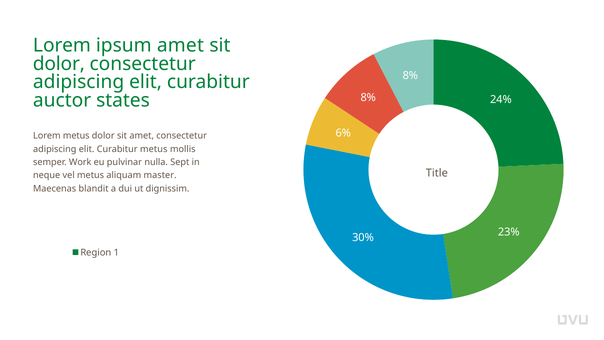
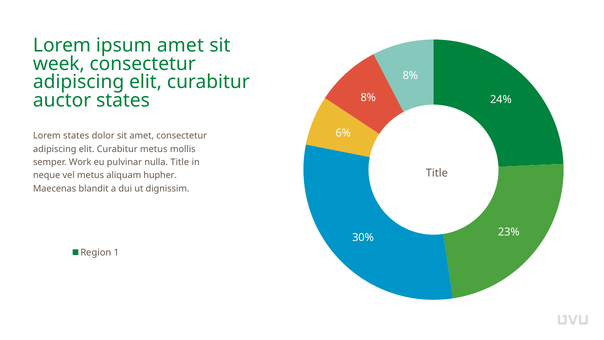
dolor: dolor -> week (59, 64)
Lorem metus: metus -> states (76, 136)
nulla Sept: Sept -> Title (180, 162)
master: master -> hupher (160, 175)
